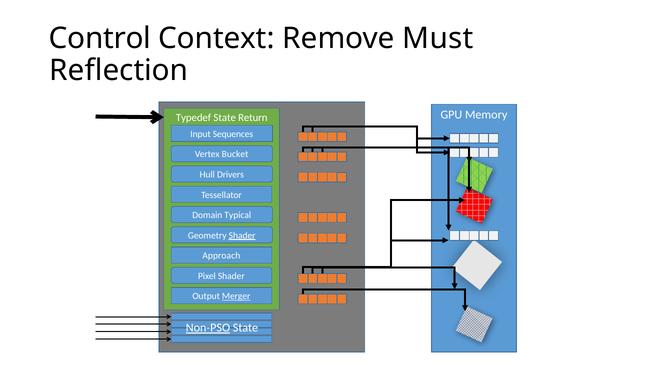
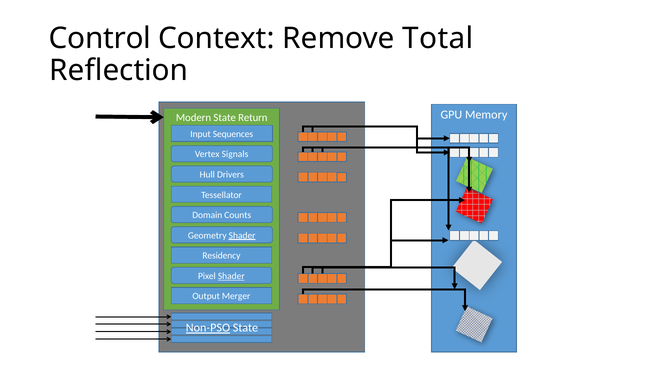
Must: Must -> Total (438, 38)
Typedef: Typedef -> Modern (194, 118)
Bucket: Bucket -> Signals (235, 154)
Typical: Typical -> Counts (238, 215)
Approach: Approach -> Residency (221, 256)
Shader underline: none -> present (231, 276)
Merger underline: present -> none (236, 296)
